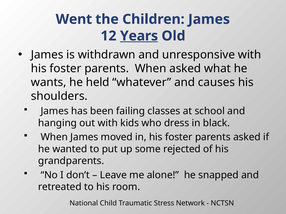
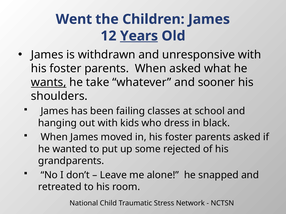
wants underline: none -> present (49, 83)
held: held -> take (98, 83)
causes: causes -> sooner (217, 83)
